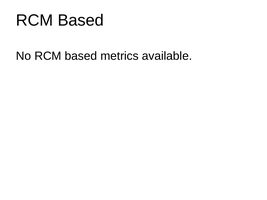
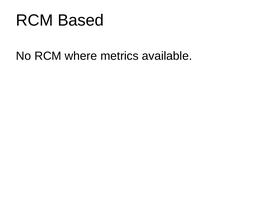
No RCM based: based -> where (81, 56)
